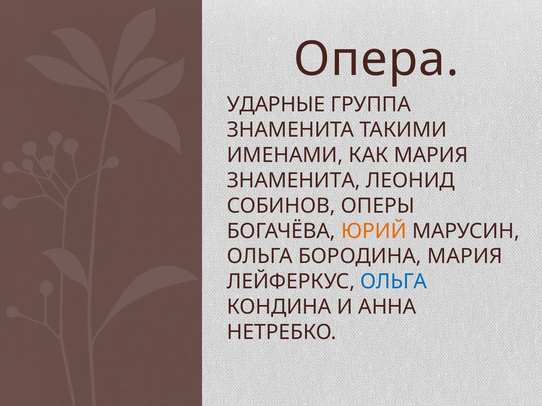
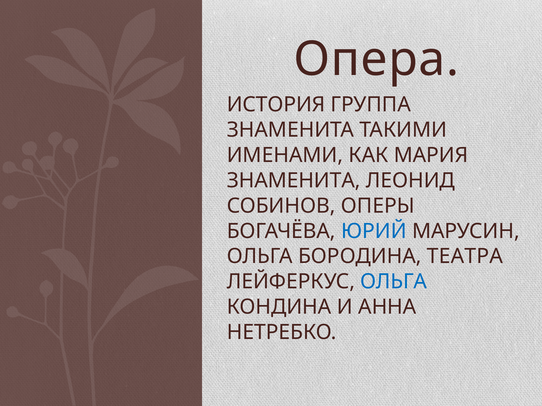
УДАРНЫЕ: УДАРНЫЕ -> ИСТОРИЯ (276, 105)
ЮРИЙ colour: orange -> blue (374, 231)
БОРОДИНА МАРИЯ: МАРИЯ -> ТЕАТРА (465, 257)
